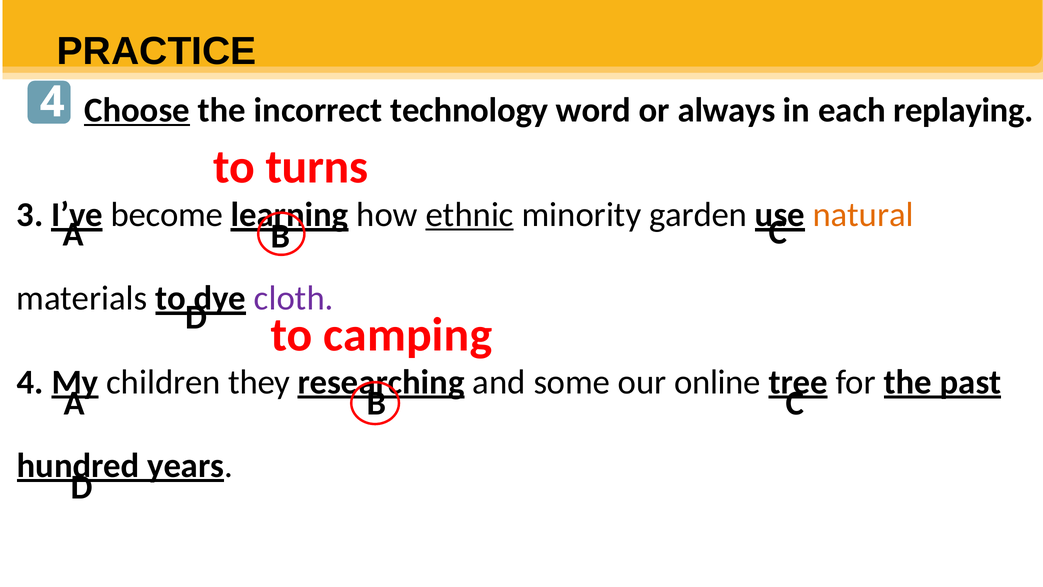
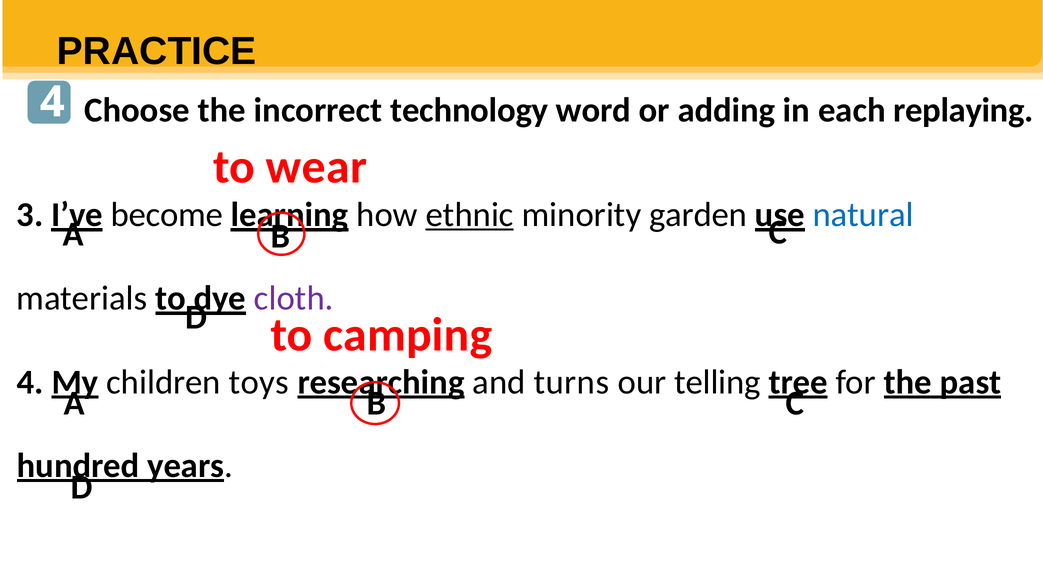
Choose underline: present -> none (137, 110)
always: always -> adding (726, 110)
turns: turns -> wear (316, 167)
natural colour: orange -> blue (863, 215)
they: they -> toys (259, 382)
some: some -> turns (572, 382)
online: online -> telling (717, 382)
